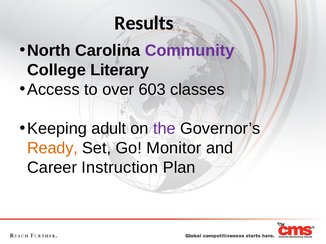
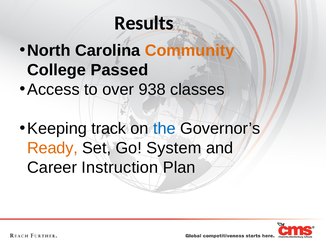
Community colour: purple -> orange (190, 51)
Literary: Literary -> Passed (119, 70)
603: 603 -> 938 (152, 90)
adult: adult -> track (109, 129)
the colour: purple -> blue (164, 129)
Monitor: Monitor -> System (174, 148)
